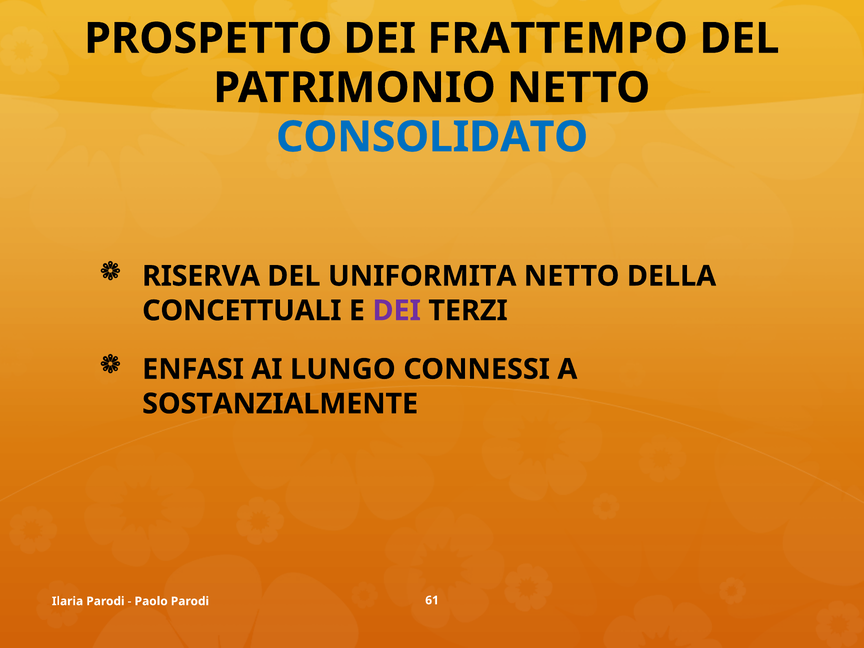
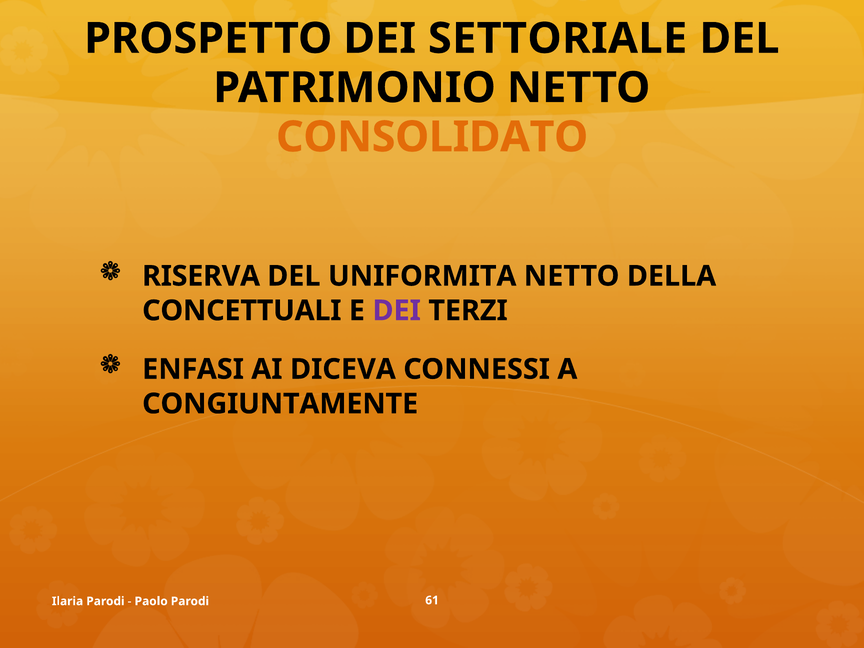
FRATTEMPO: FRATTEMPO -> SETTORIALE (558, 39)
CONSOLIDATO colour: blue -> orange (432, 137)
LUNGO: LUNGO -> DICEVA (343, 369)
SOSTANZIALMENTE: SOSTANZIALMENTE -> CONGIUNTAMENTE (280, 404)
